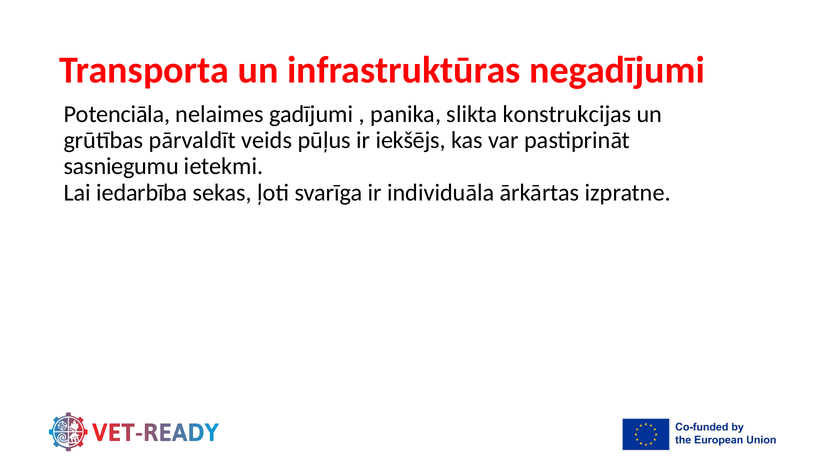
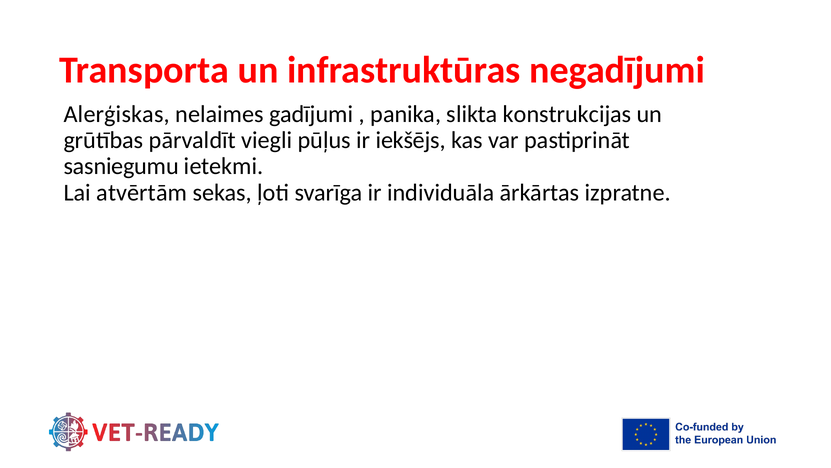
Potenciāla: Potenciāla -> Alerģiskas (117, 114)
veids: veids -> viegli (267, 140)
iedarbība: iedarbība -> atvērtām (142, 192)
